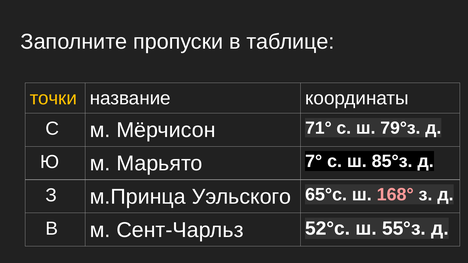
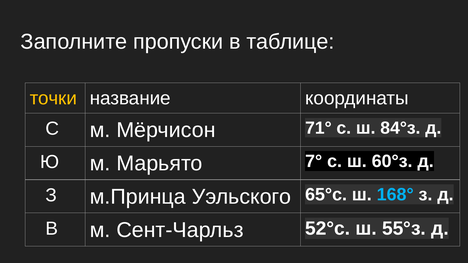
79°з: 79°з -> 84°з (400, 128)
85°з: 85°з -> 60°з (392, 161)
168° colour: pink -> light blue (395, 195)
